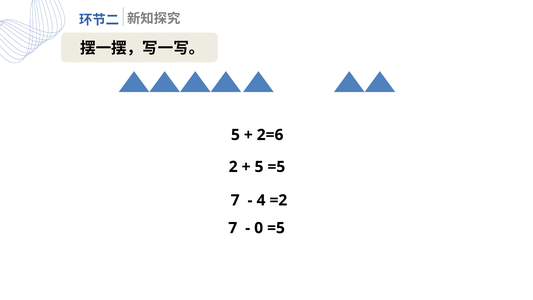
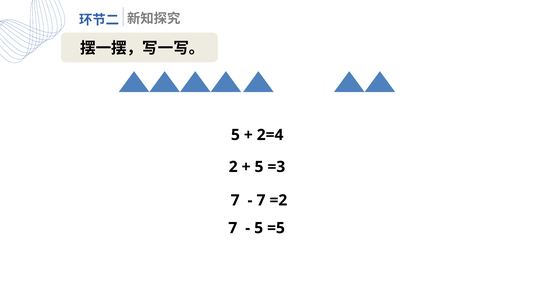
2=6: 2=6 -> 2=4 (270, 135)
5 =5: =5 -> =3 (276, 167)
4: 4 -> 7 (261, 200)
0: 0 -> 5 (259, 228)
